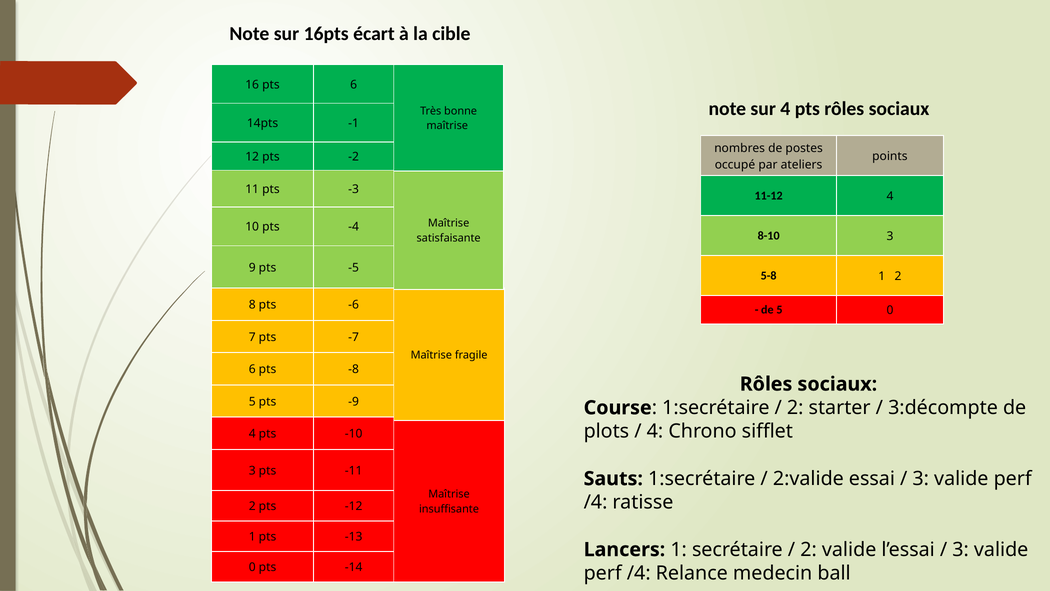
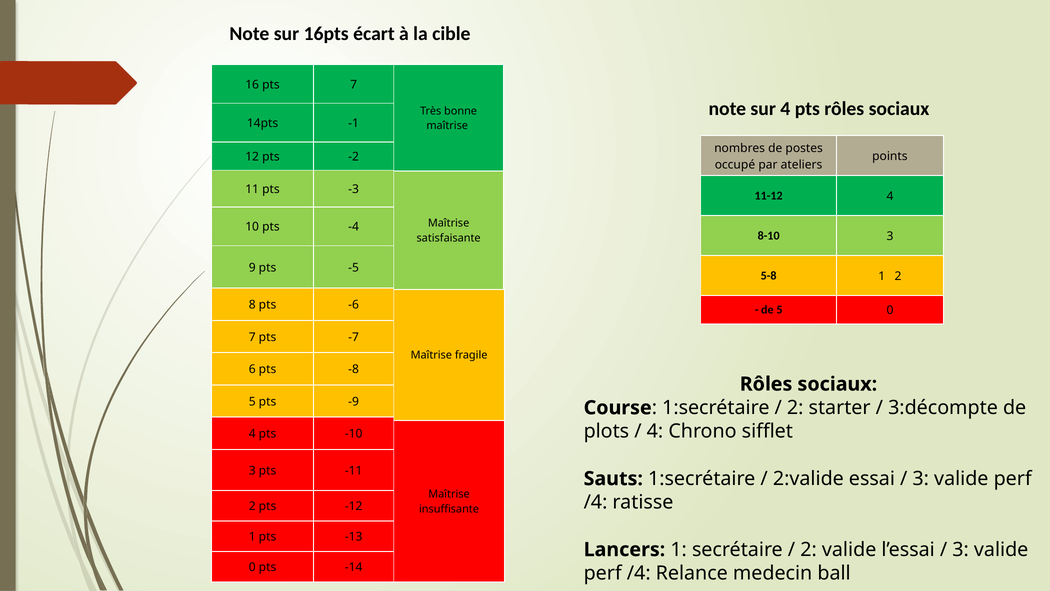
pts 6: 6 -> 7 (354, 84)
